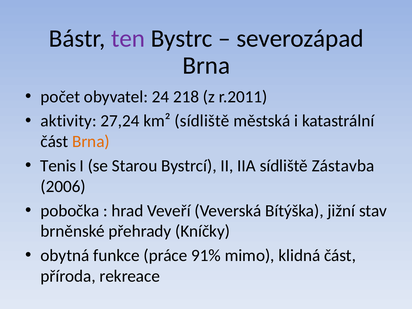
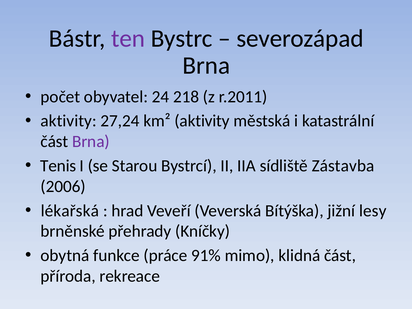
km² sídliště: sídliště -> aktivity (202, 121)
Brna colour: orange -> purple (91, 142)
pobočka: pobočka -> lékařská (70, 211)
stav: stav -> lesy (373, 211)
